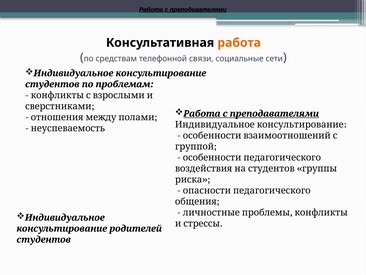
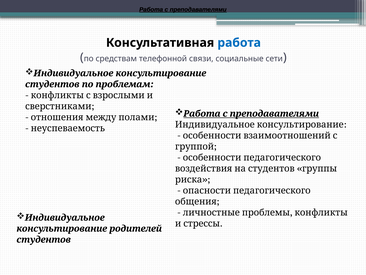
работа colour: orange -> blue (239, 43)
